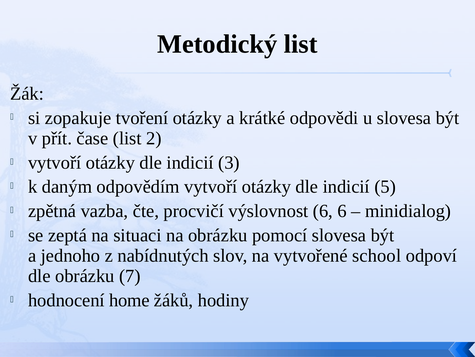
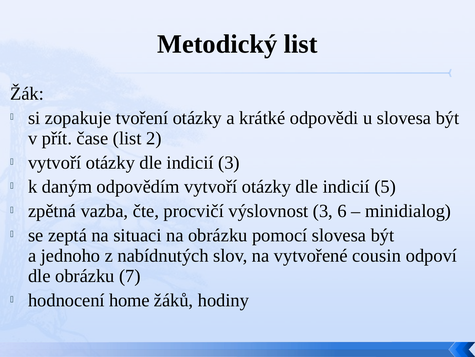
výslovnost 6: 6 -> 3 (323, 211)
school: school -> cousin (377, 255)
